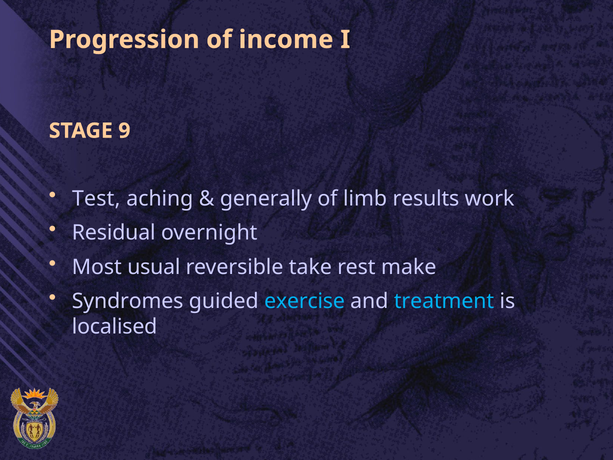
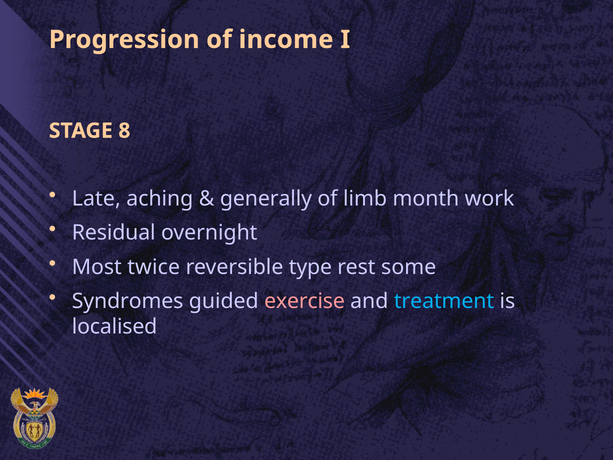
9: 9 -> 8 (124, 131)
Test: Test -> Late (96, 199)
results: results -> month (426, 199)
usual: usual -> twice (154, 267)
take: take -> type (310, 267)
make: make -> some (409, 267)
exercise colour: light blue -> pink (305, 301)
